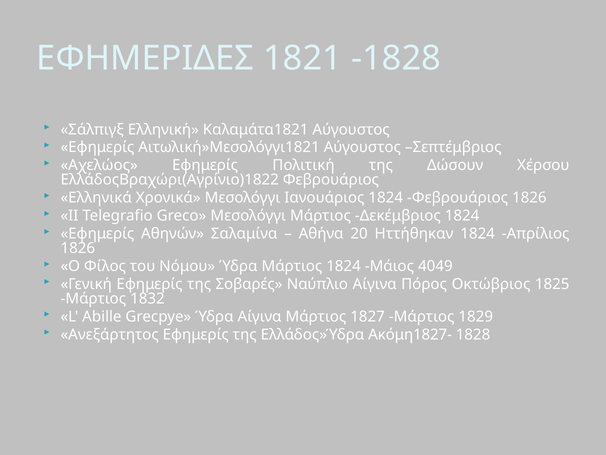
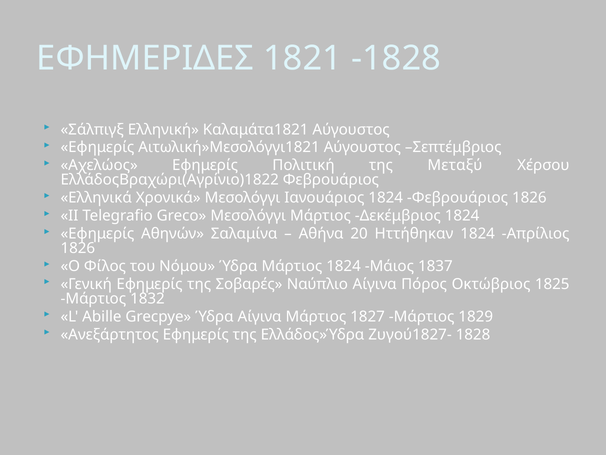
Δώσουν: Δώσουν -> Μεταξύ (455, 165)
4049: 4049 -> 1837 (435, 266)
Ακόμη1827-: Ακόμη1827- -> Ζυγού1827- (410, 334)
